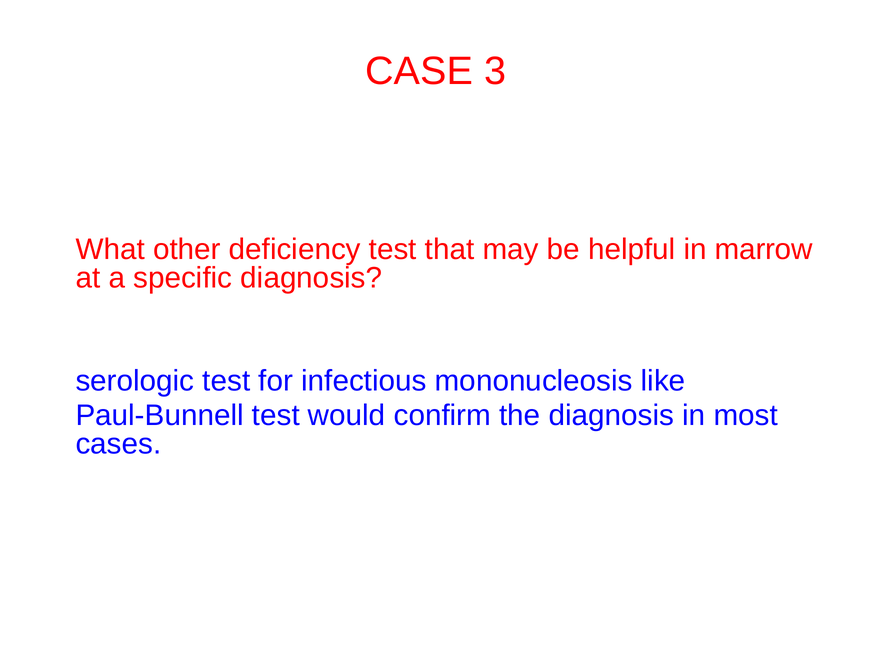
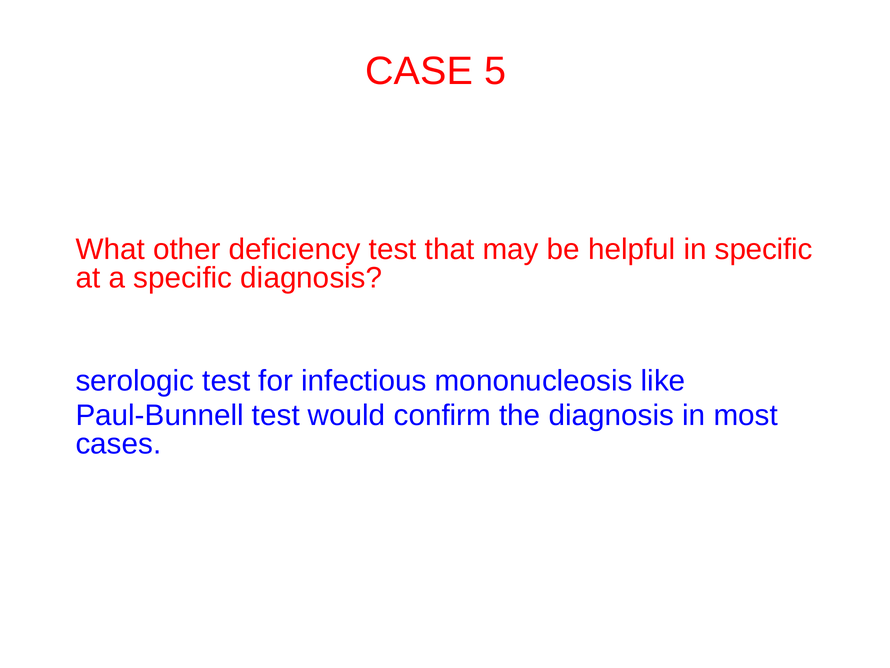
3: 3 -> 5 (495, 71)
in marrow: marrow -> specific (764, 249)
